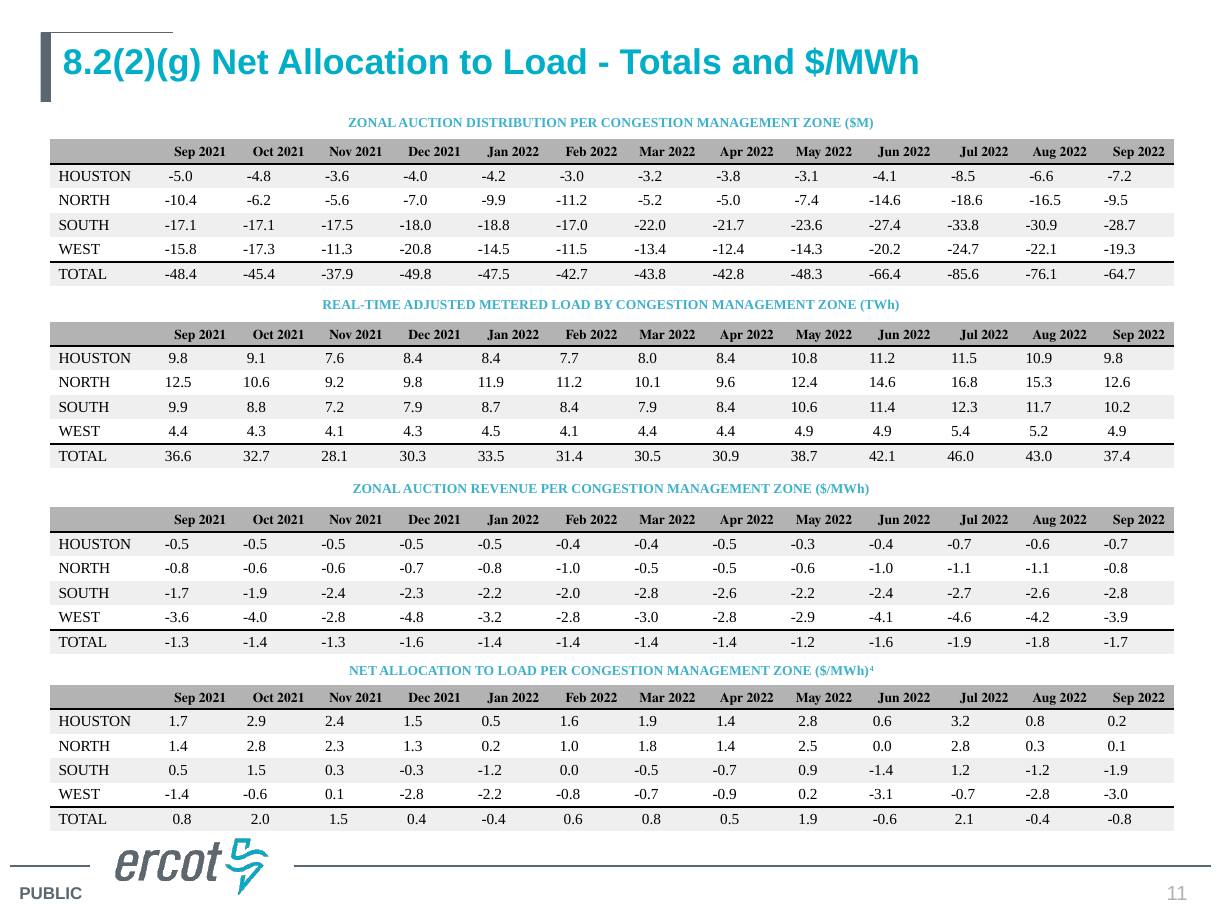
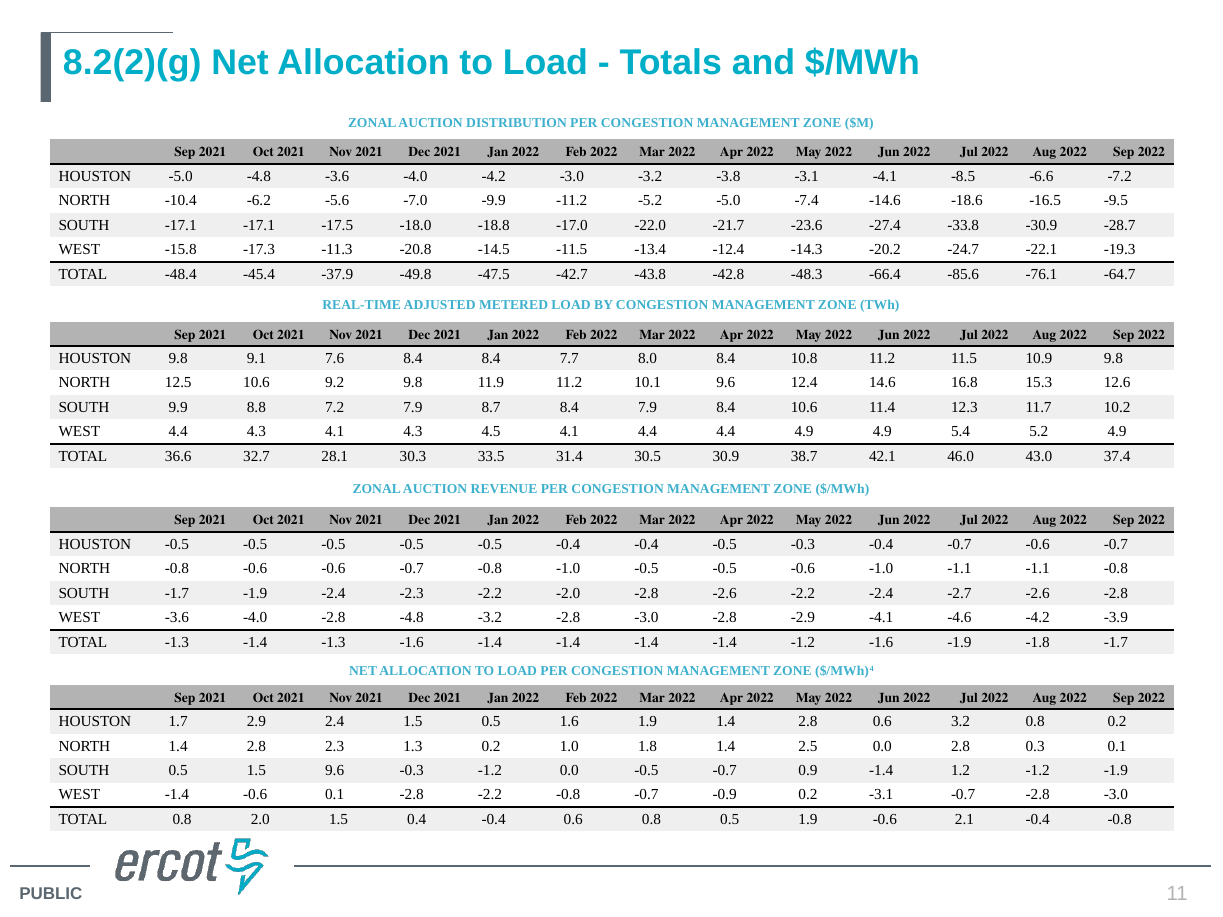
1.5 0.3: 0.3 -> 9.6 (335, 771)
